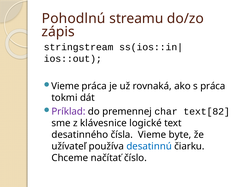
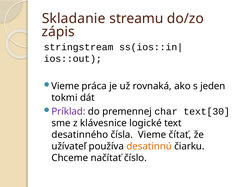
Pohodlnú: Pohodlnú -> Skladanie (74, 18)
s práca: práca -> jeden (213, 86)
text[82: text[82 -> text[30 (207, 111)
byte: byte -> čítať (180, 135)
desatinnú colour: blue -> orange (149, 146)
